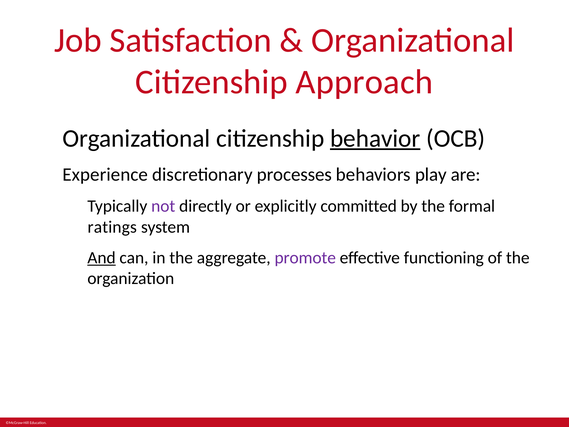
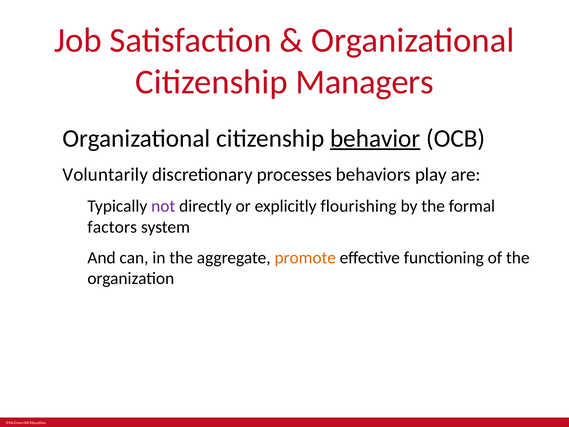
Approach: Approach -> Managers (365, 82)
Experience: Experience -> Voluntarily (105, 175)
committed: committed -> flourishing (358, 206)
ratings: ratings -> factors (112, 227)
And underline: present -> none (102, 258)
promote colour: purple -> orange (305, 258)
